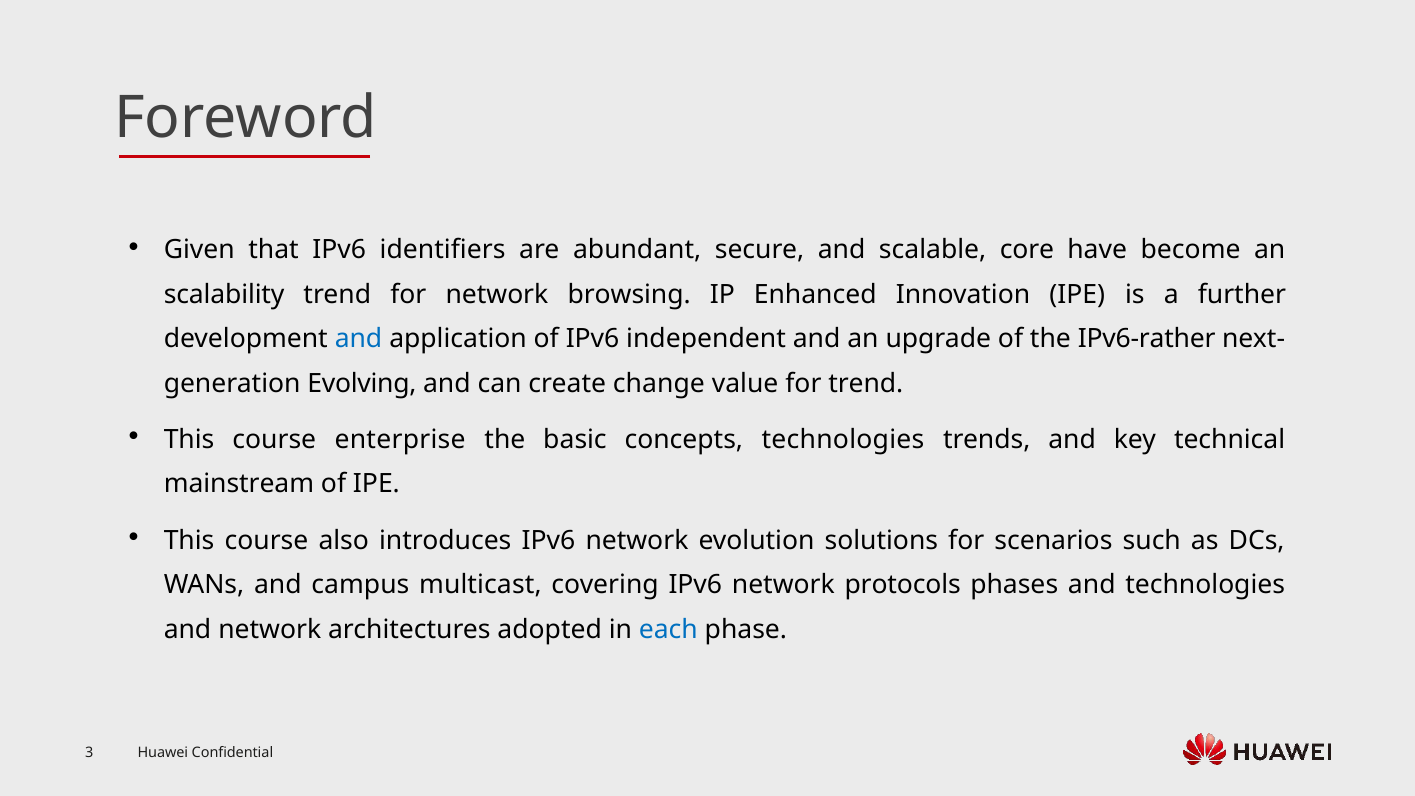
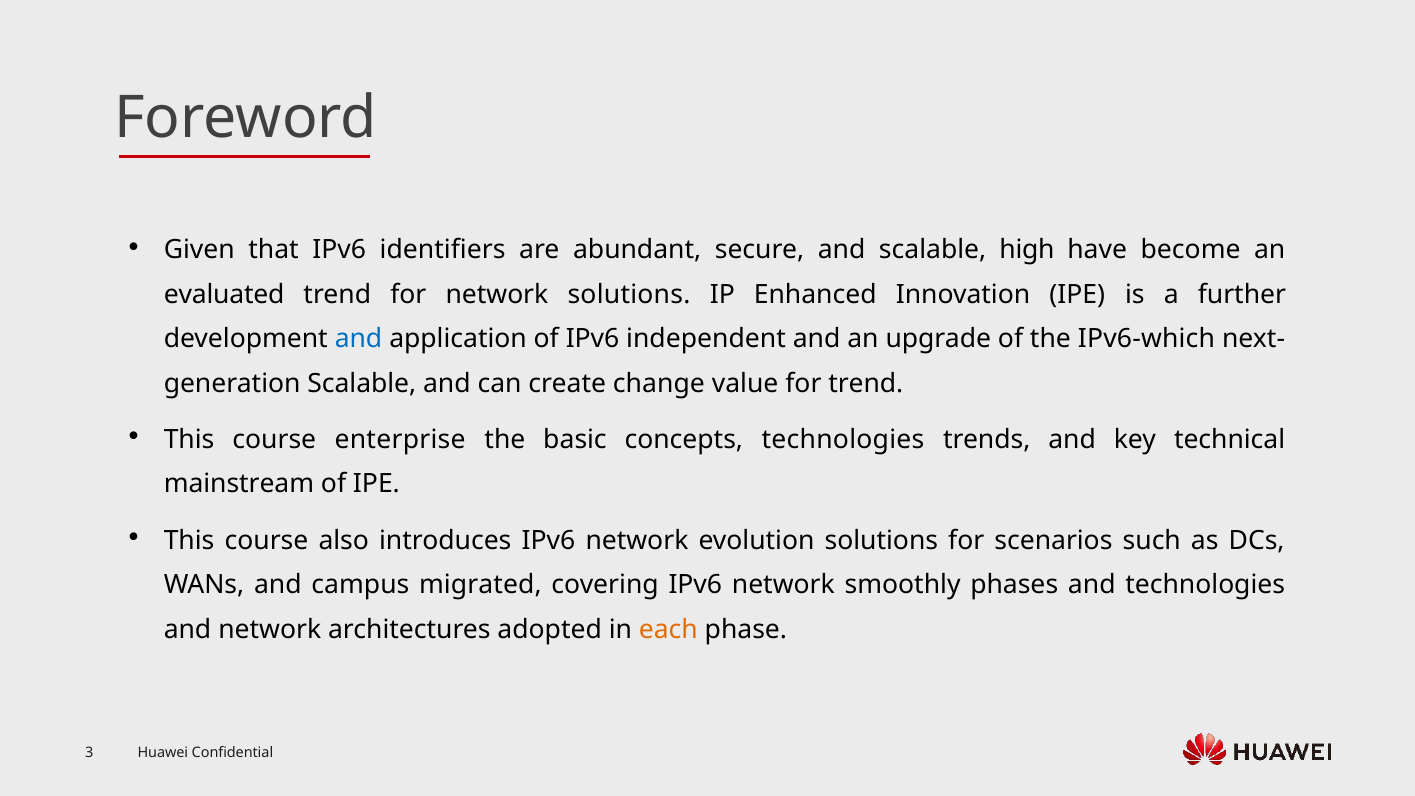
core: core -> high (1027, 250)
scalability: scalability -> evaluated (224, 294)
network browsing: browsing -> solutions (629, 294)
IPv6-rather: IPv6-rather -> IPv6-which (1146, 339)
Evolving: Evolving -> Scalable (362, 383)
multicast: multicast -> migrated (480, 585)
protocols: protocols -> smoothly (903, 585)
each colour: blue -> orange (668, 629)
